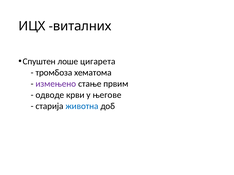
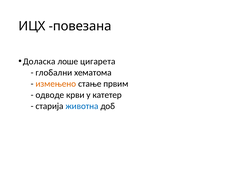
виталних: виталних -> повезана (80, 26)
Спуштен: Спуштен -> Доласка (39, 62)
тромбоза: тромбоза -> глобални (54, 73)
измењено colour: purple -> orange (56, 84)
његове: његове -> катетер (107, 95)
